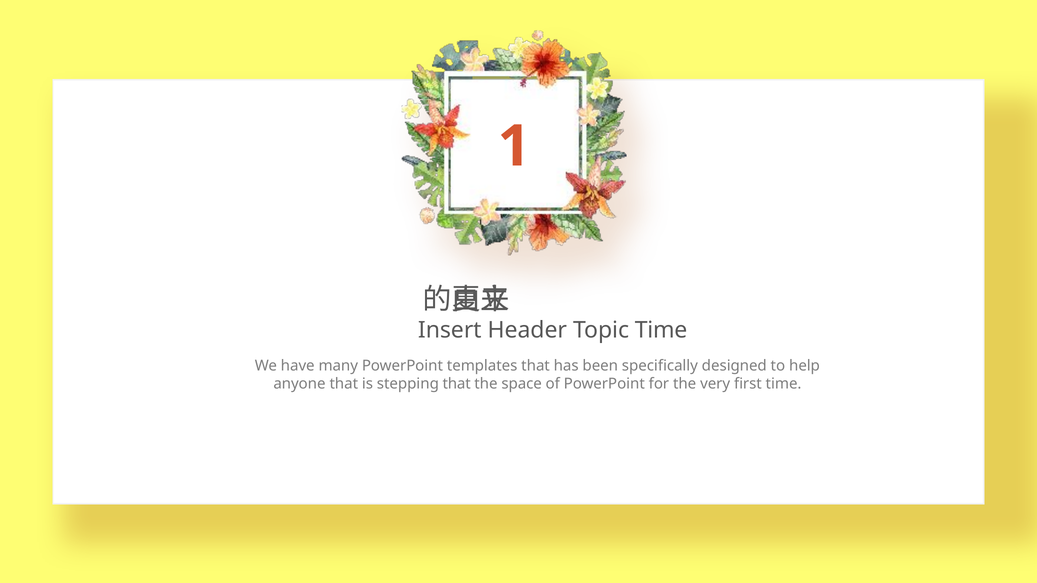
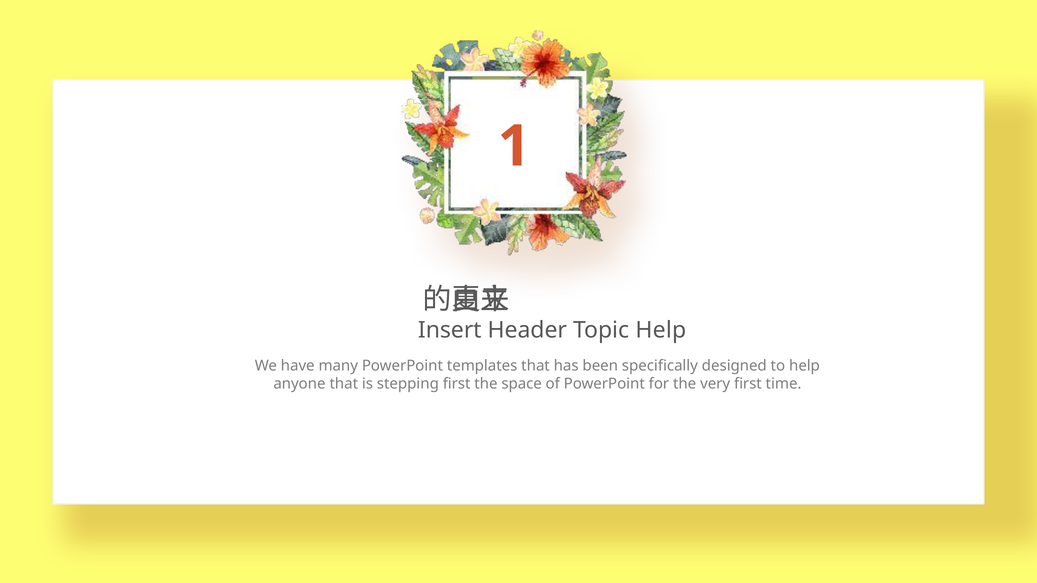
Topic Time: Time -> Help (661, 330)
stepping that: that -> first (457, 384)
